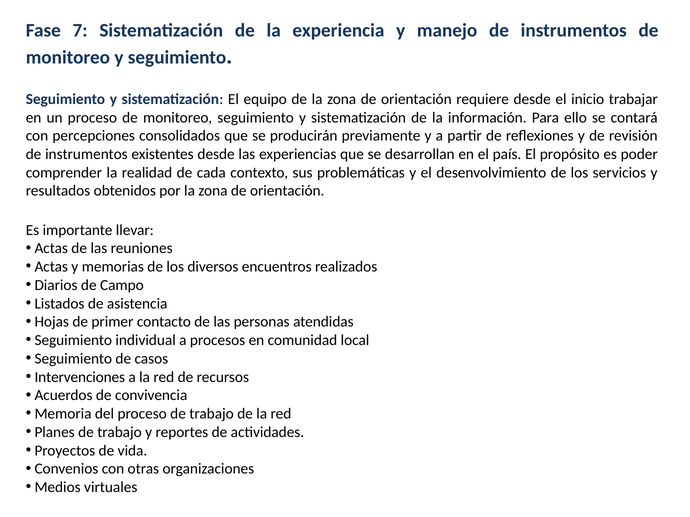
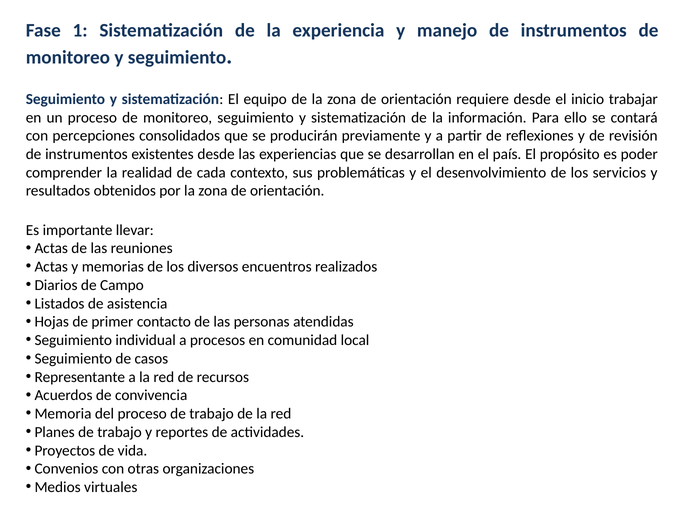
7: 7 -> 1 (80, 30)
Intervenciones: Intervenciones -> Representante (80, 377)
